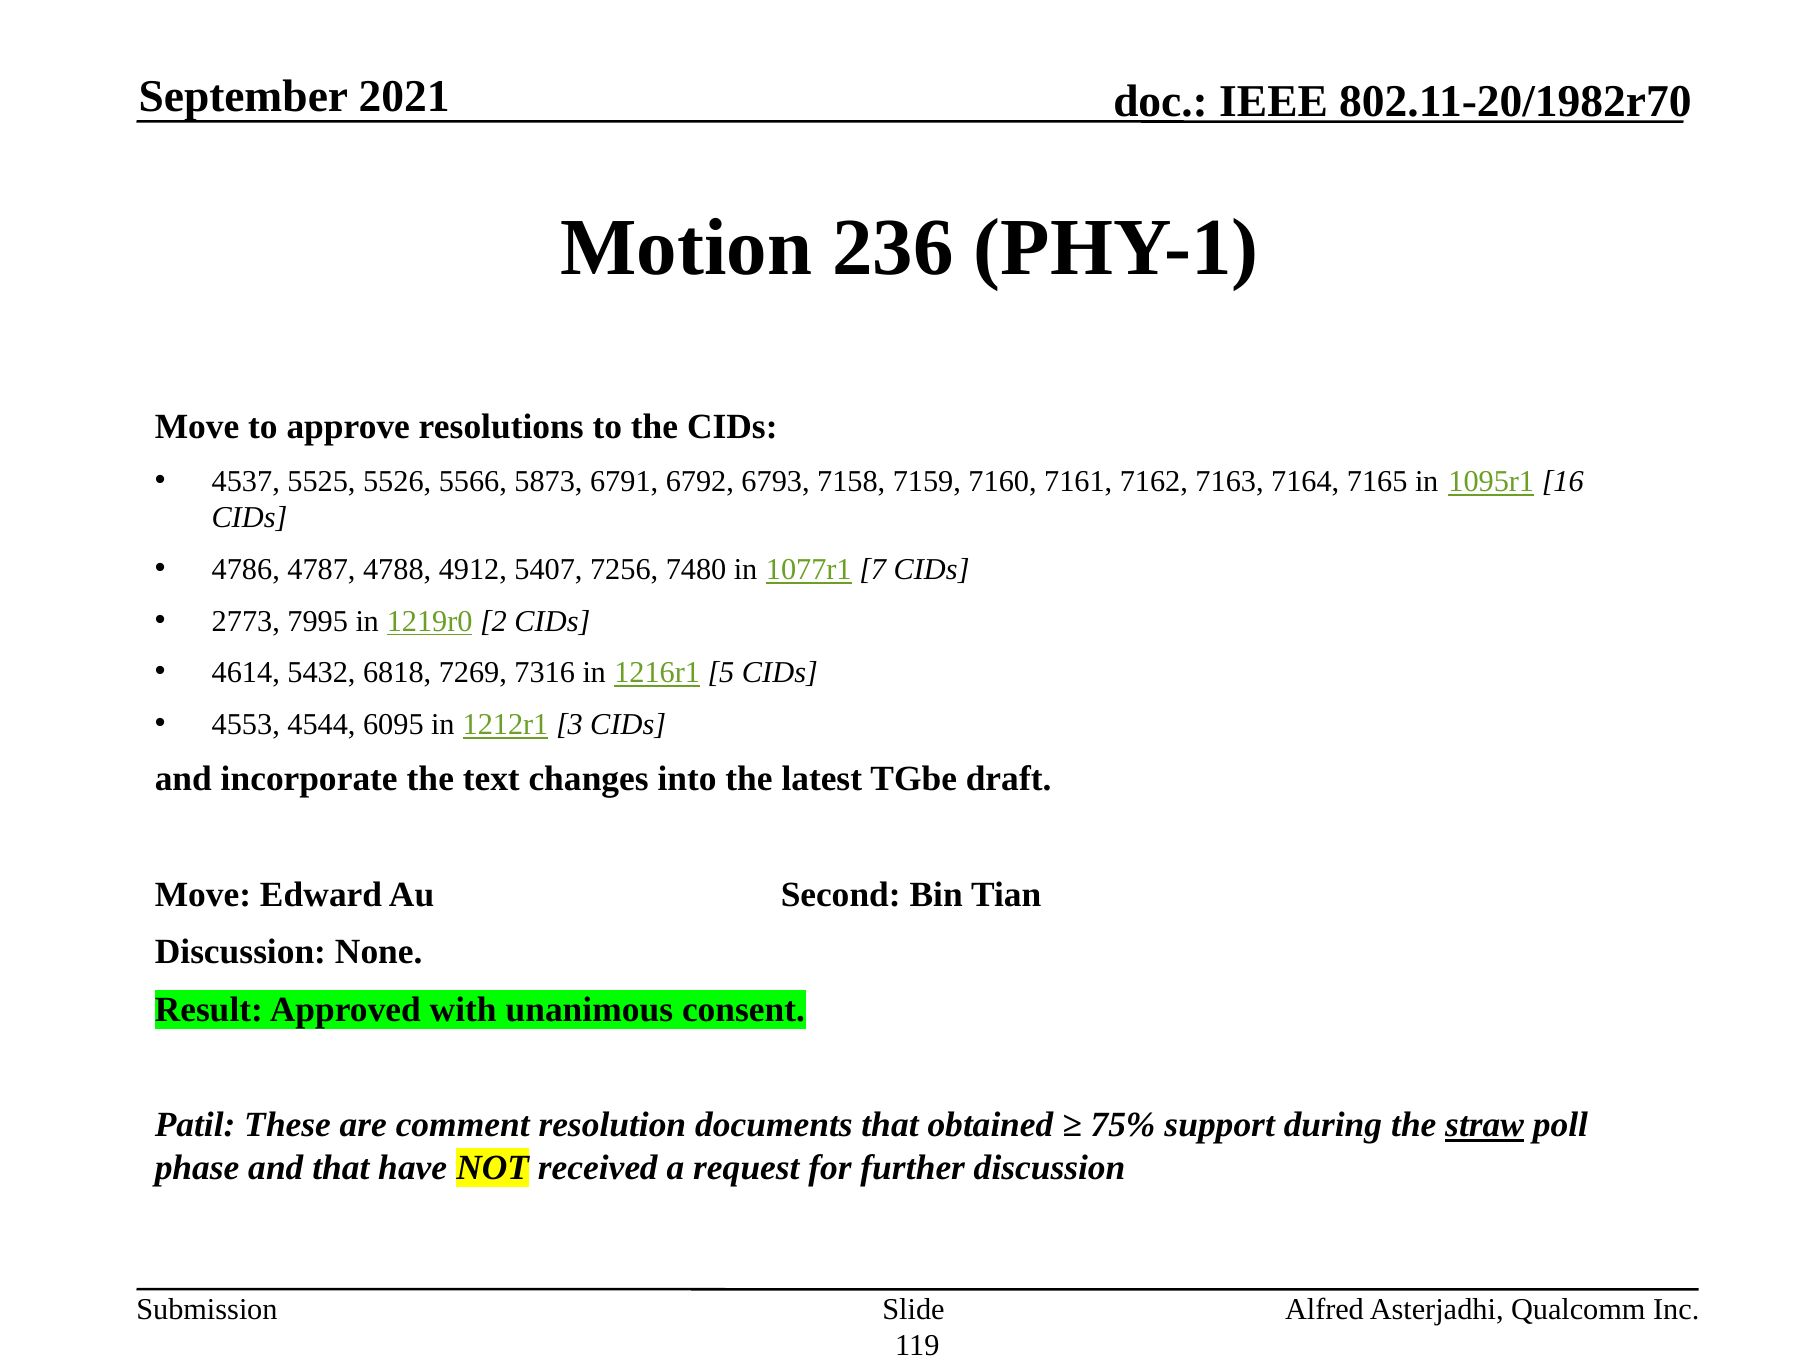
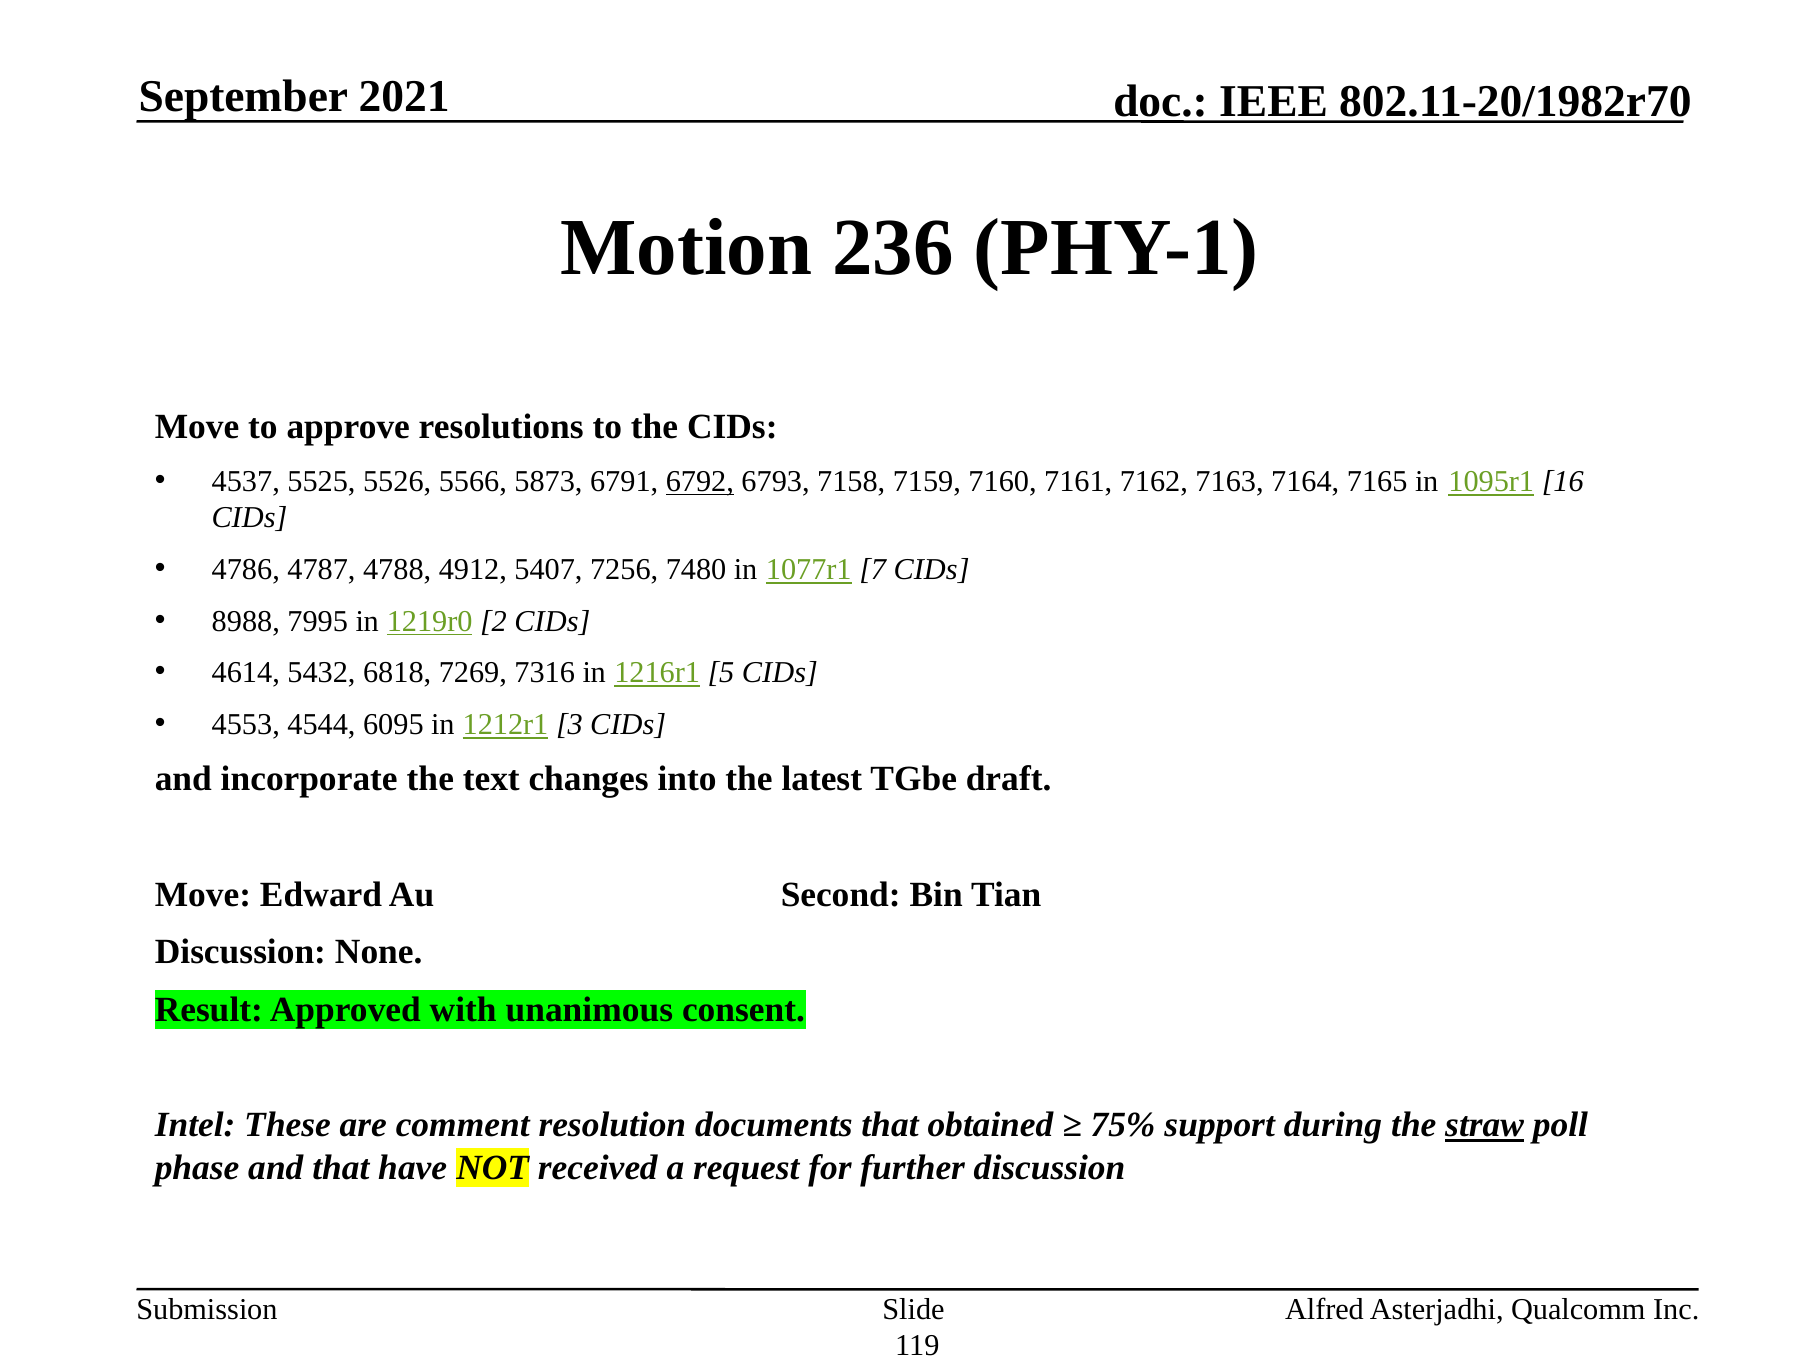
6792 underline: none -> present (700, 481)
2773: 2773 -> 8988 (246, 621)
Patil: Patil -> Intel (195, 1125)
